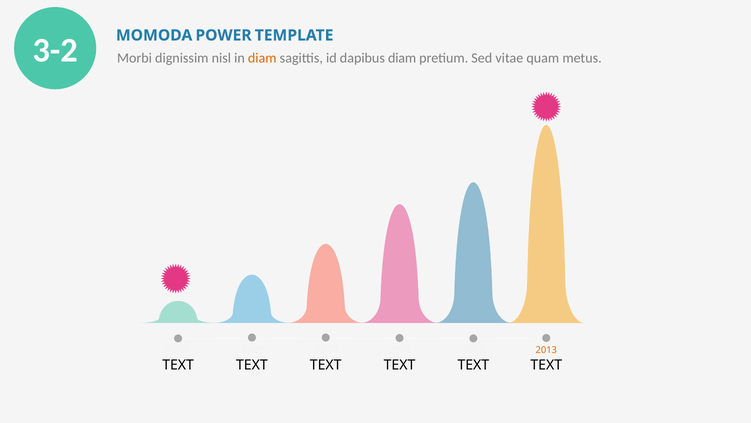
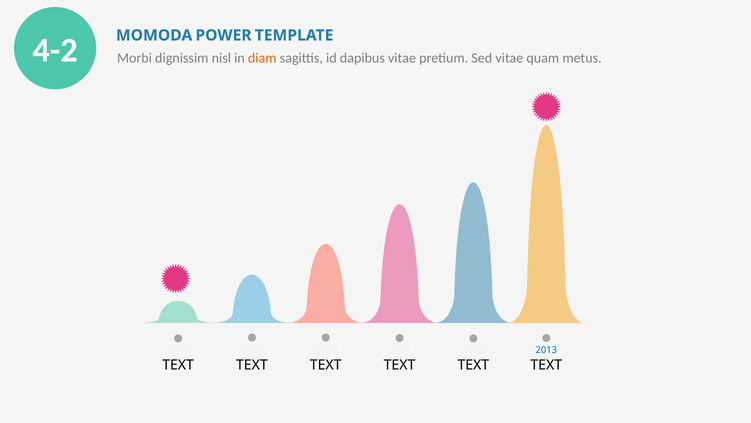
3-2: 3-2 -> 4-2 (55, 50)
dapibus diam: diam -> vitae (402, 58)
2013 colour: orange -> blue (546, 350)
